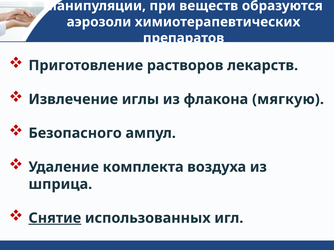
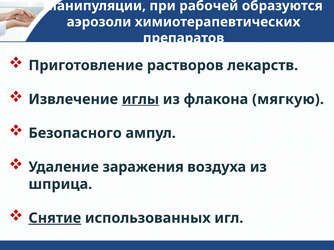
веществ: веществ -> рабочей (209, 6)
иглы underline: none -> present (140, 99)
комплекта: комплекта -> заражения (143, 167)
